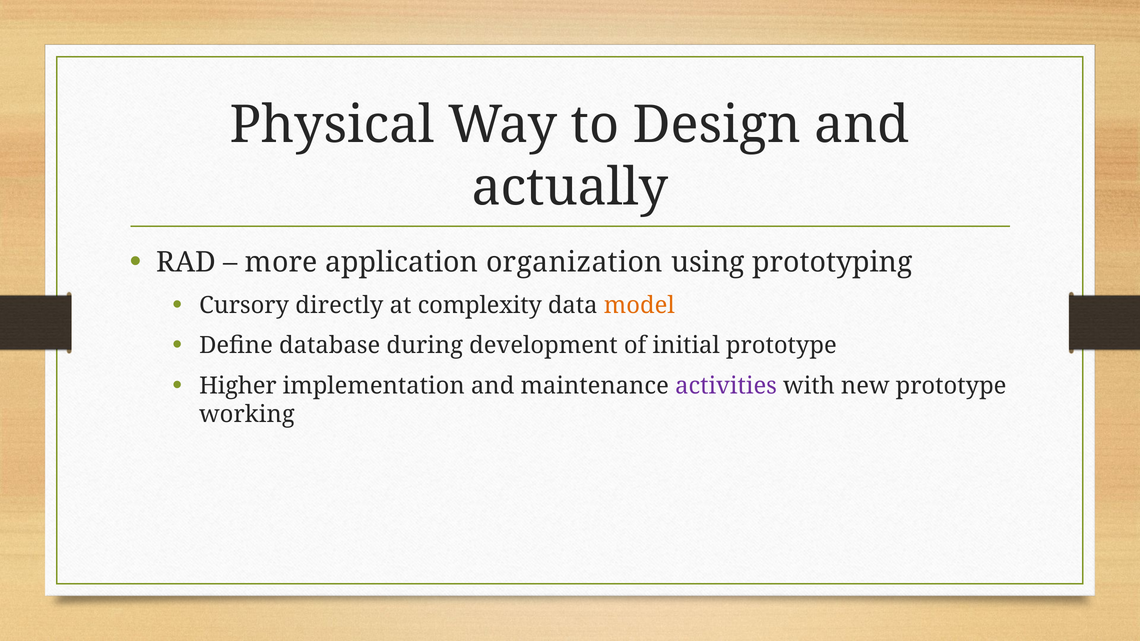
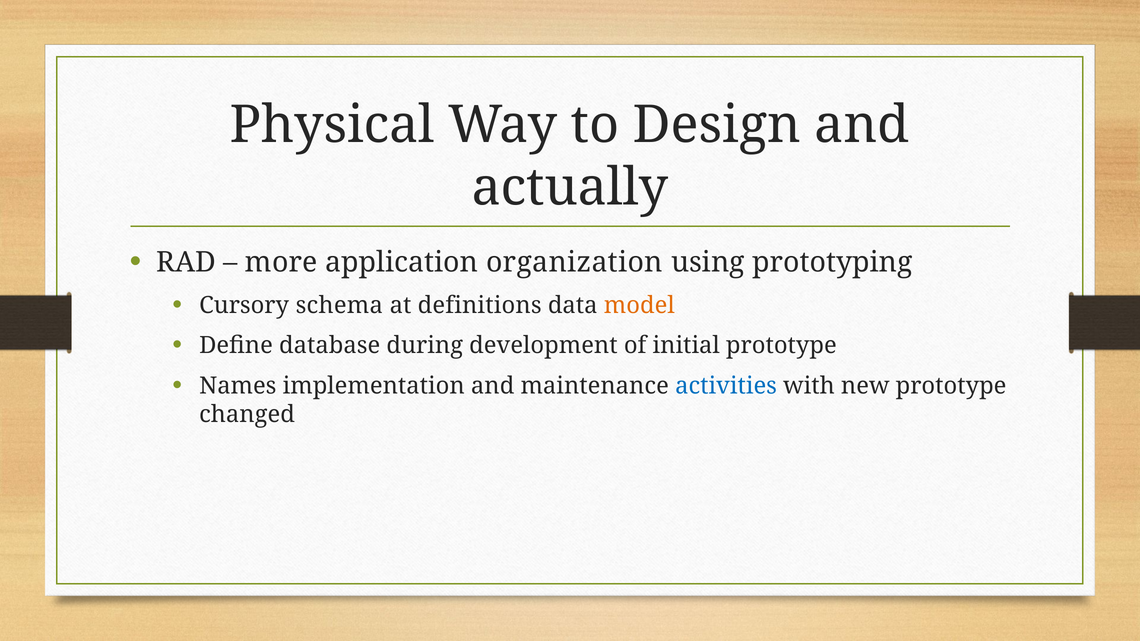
directly: directly -> schema (339, 305)
complexity: complexity -> definitions (480, 305)
Higher: Higher -> Names (238, 386)
activities colour: purple -> blue (726, 386)
working: working -> changed (247, 415)
